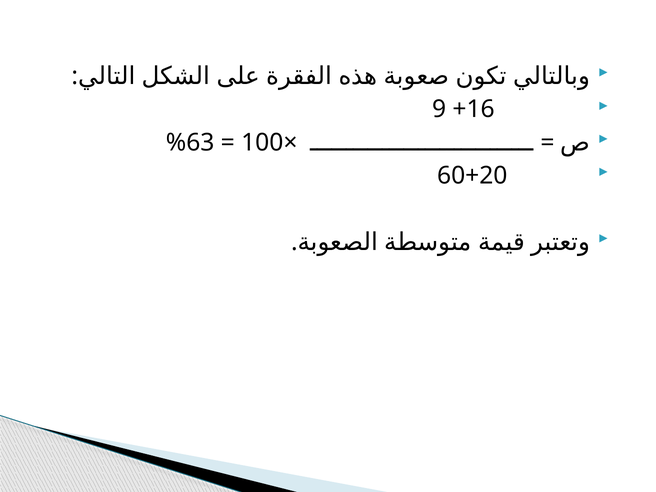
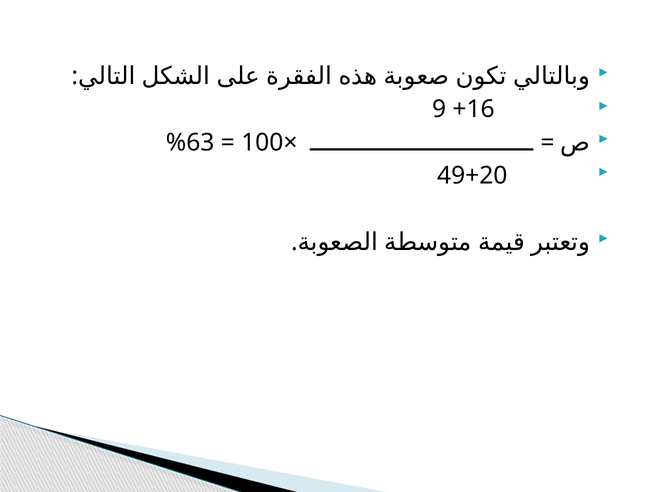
60+20: 60+20 -> 49+20 (472, 176)
